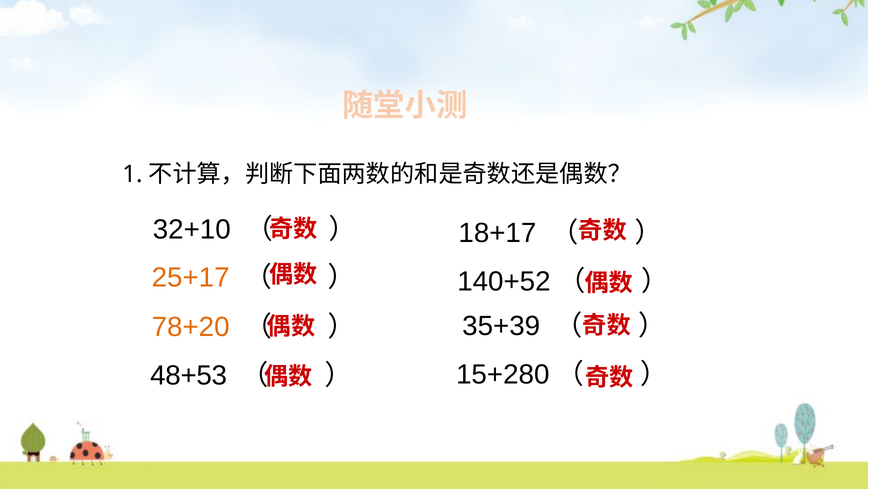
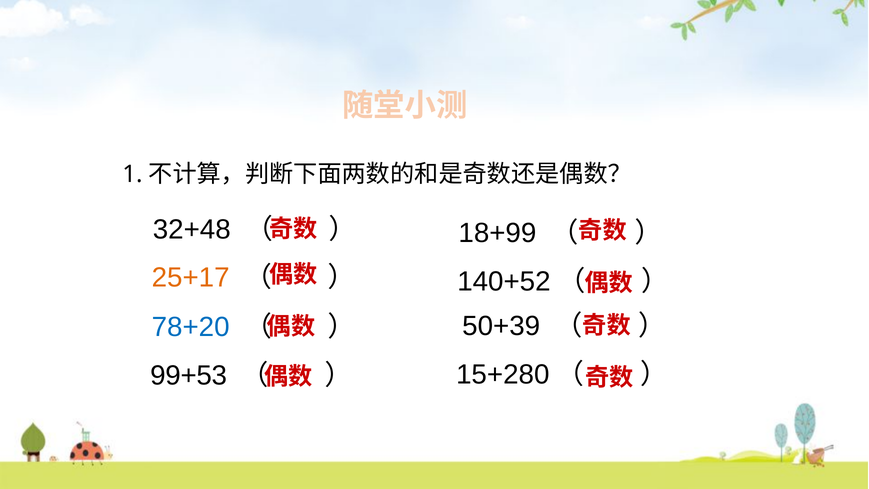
32+10: 32+10 -> 32+48 (192, 229)
18+17: 18+17 -> 18+99 (497, 233)
78+20 colour: orange -> blue (191, 327)
35+39: 35+39 -> 50+39 (501, 326)
48+53: 48+53 -> 99+53 (189, 375)
